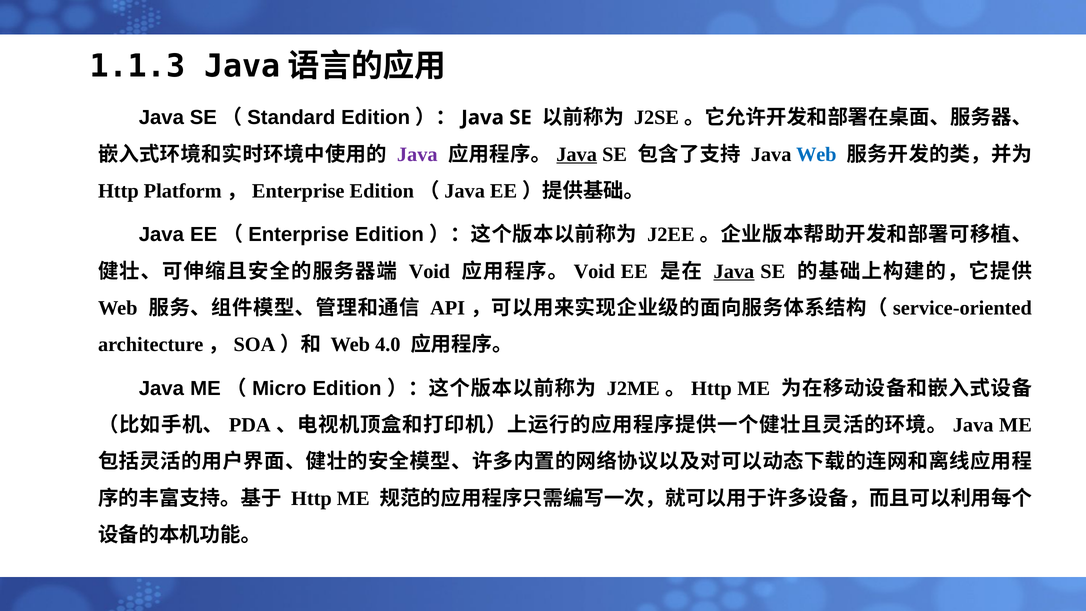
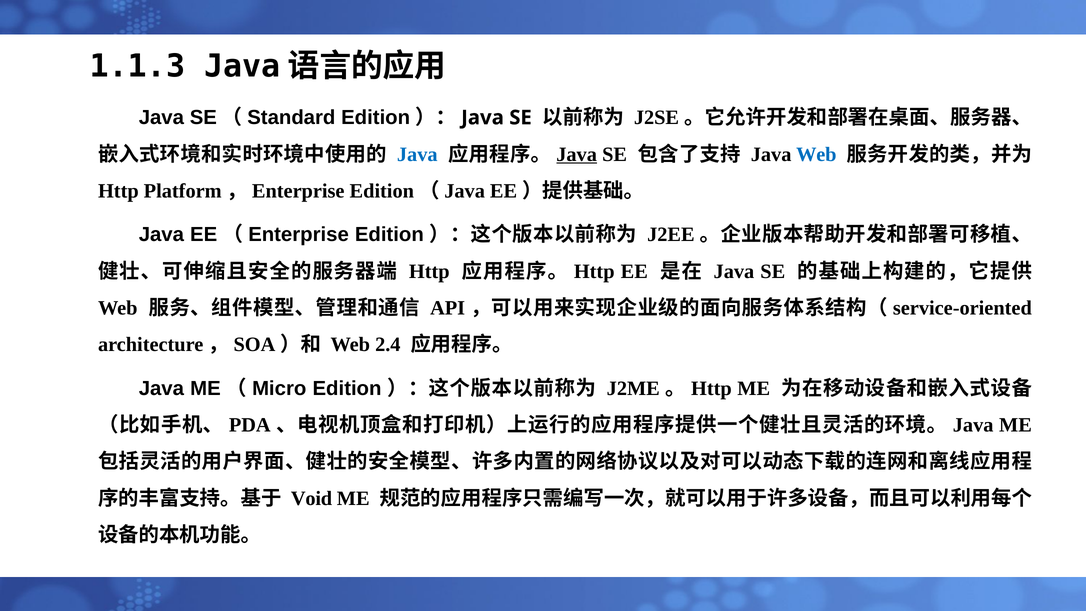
Java colour: purple -> blue (417, 154)
Void: Void -> Http (429, 271)
Void: Void -> Http (594, 271)
Java underline: present -> none (734, 271)
4.0: 4.0 -> 2.4 (388, 345)
Http: Http -> Void (312, 498)
